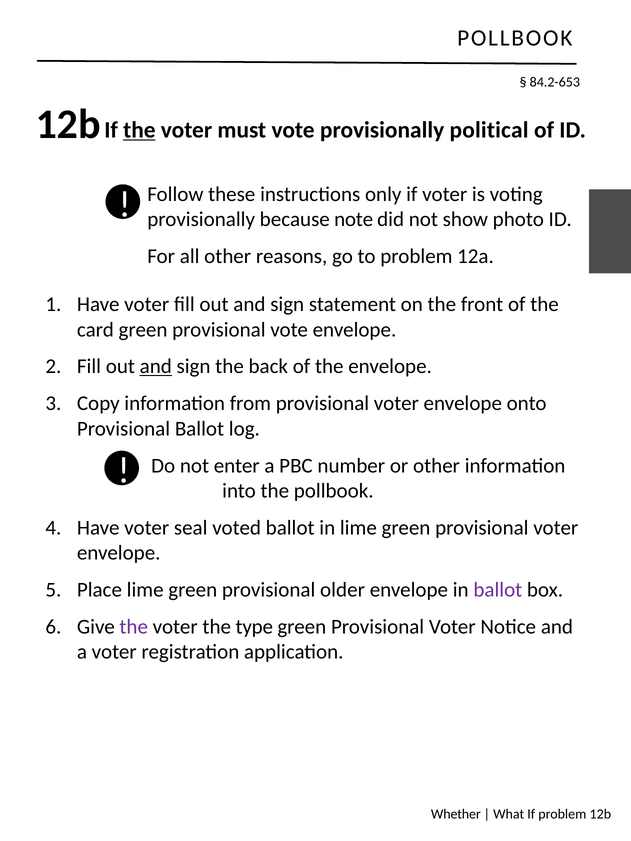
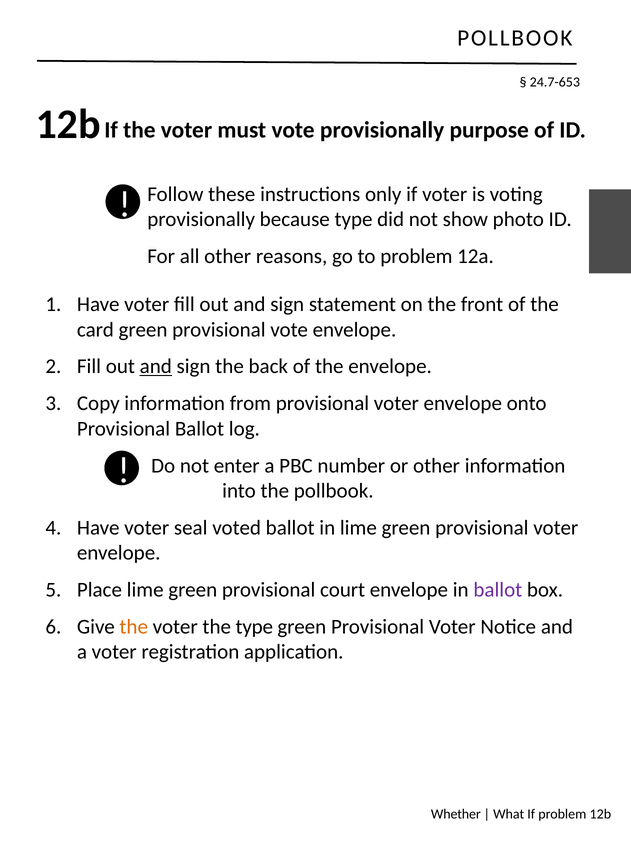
84.2-653: 84.2-653 -> 24.7-653 (555, 82)
the underline: present -> none (139, 130)
political: political -> purpose (489, 130)
because note: note -> type (354, 219)
older: older -> court (343, 590)
the colour: purple -> orange (134, 627)
